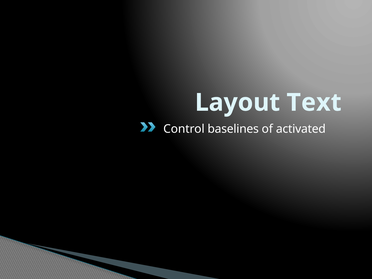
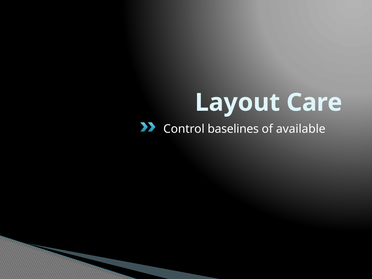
Text: Text -> Care (314, 103)
activated: activated -> available (301, 129)
